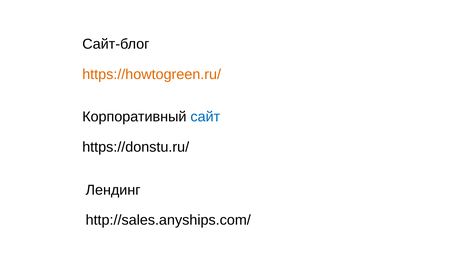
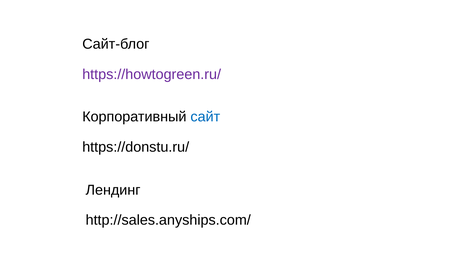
https://howtogreen.ru/ colour: orange -> purple (152, 74)
